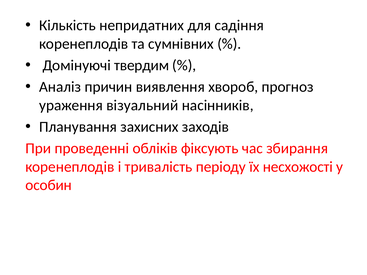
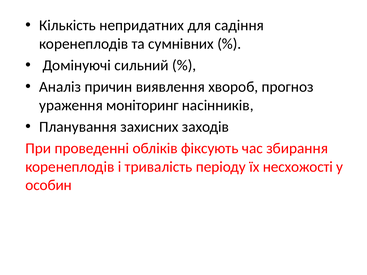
твердим: твердим -> сильний (142, 65)
візуальний: візуальний -> моніторинг (142, 105)
